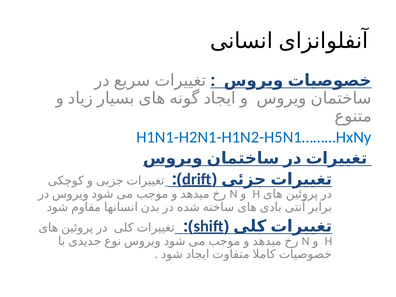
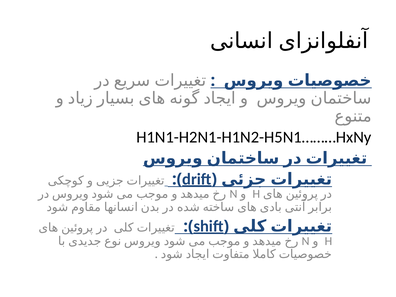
H1N1-H2N1-H1N2-H5N1………HxNy colour: blue -> black (254, 137)
